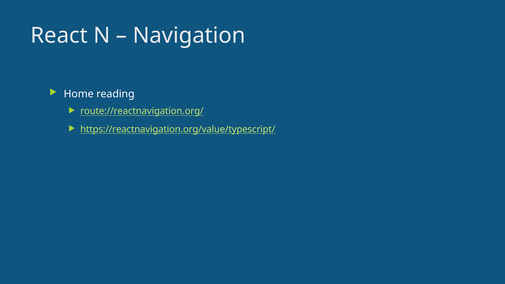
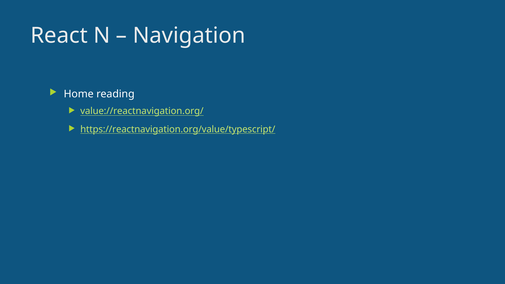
route://reactnavigation.org/: route://reactnavigation.org/ -> value://reactnavigation.org/ (142, 111)
